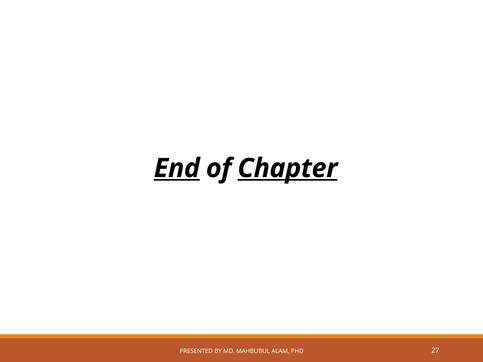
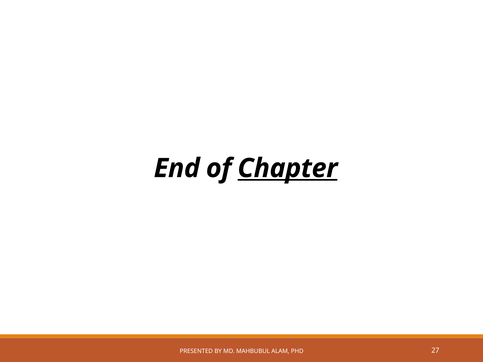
End underline: present -> none (177, 168)
